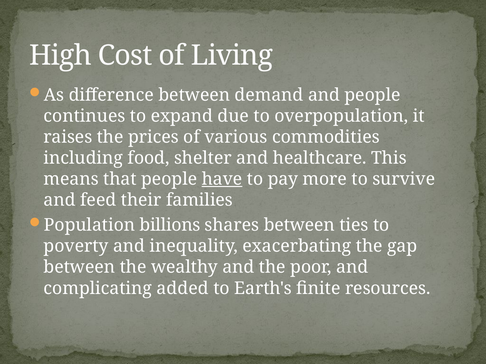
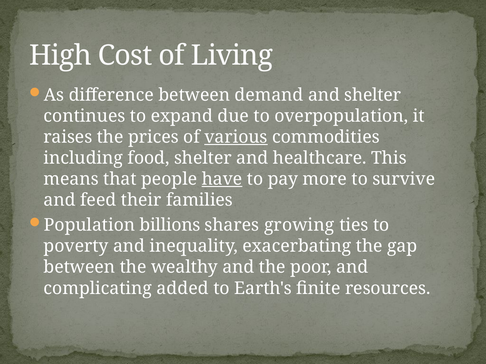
and people: people -> shelter (373, 95)
various underline: none -> present (236, 137)
shares between: between -> growing (299, 225)
